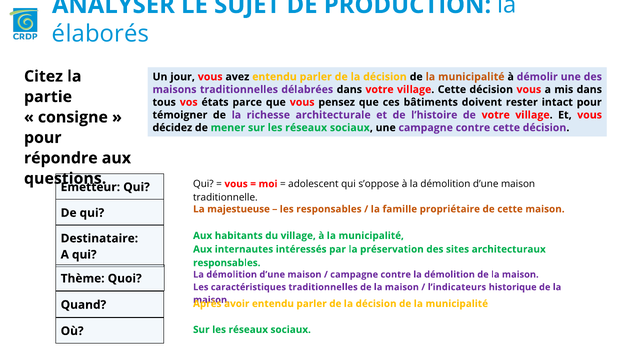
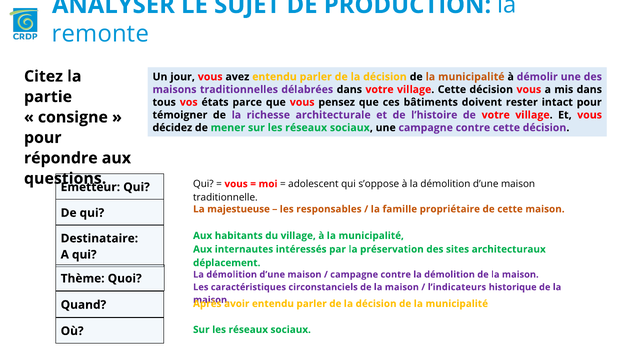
élaborés: élaborés -> remonte (100, 34)
responsables: responsables -> déplacement (227, 263)
caractéristiques traditionnelles: traditionnelles -> circonstanciels (323, 287)
